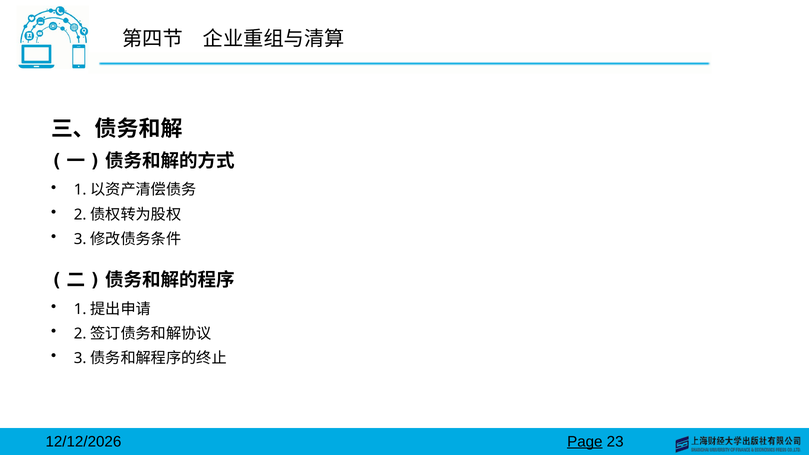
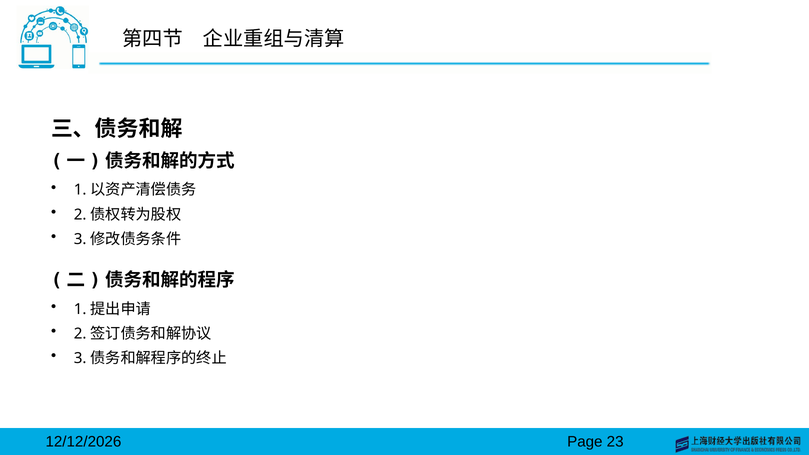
Page underline: present -> none (585, 442)
